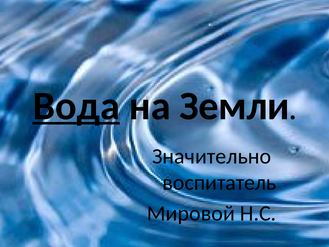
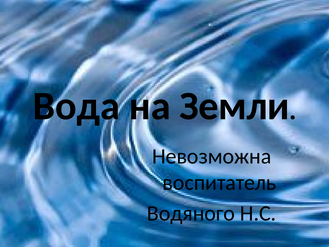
Вода underline: present -> none (76, 106)
Значительно: Значительно -> Невозможна (212, 156)
Мировой: Мировой -> Водяного (191, 213)
